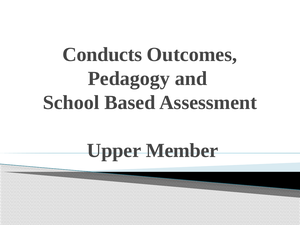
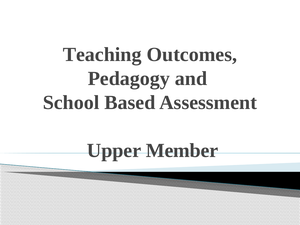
Conducts: Conducts -> Teaching (102, 54)
